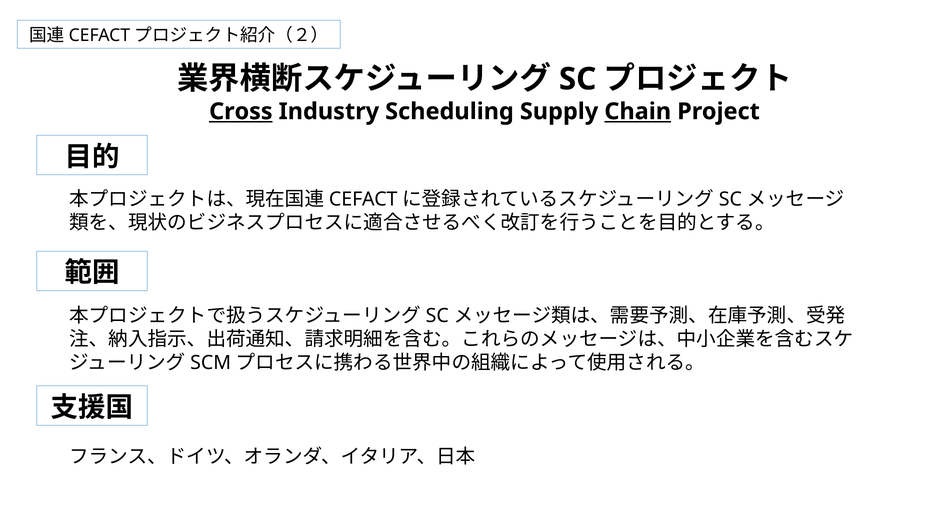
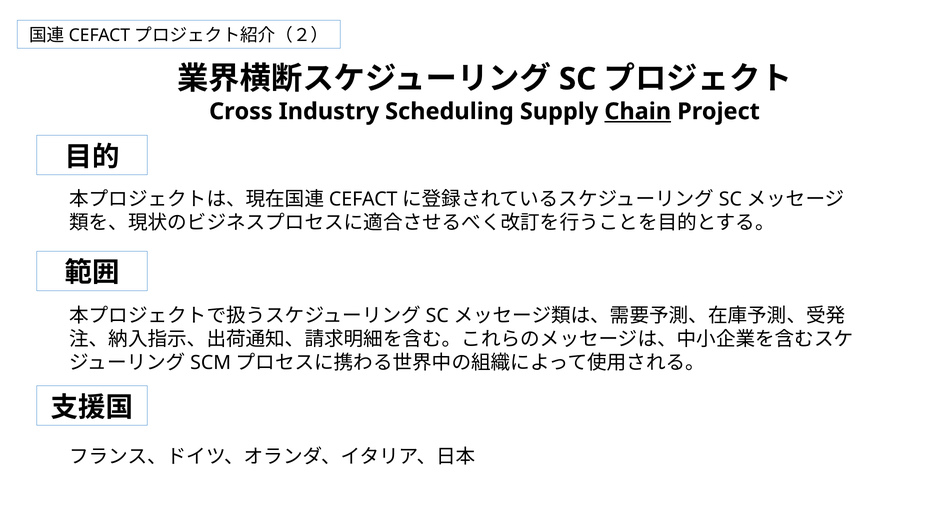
Cross underline: present -> none (241, 111)
